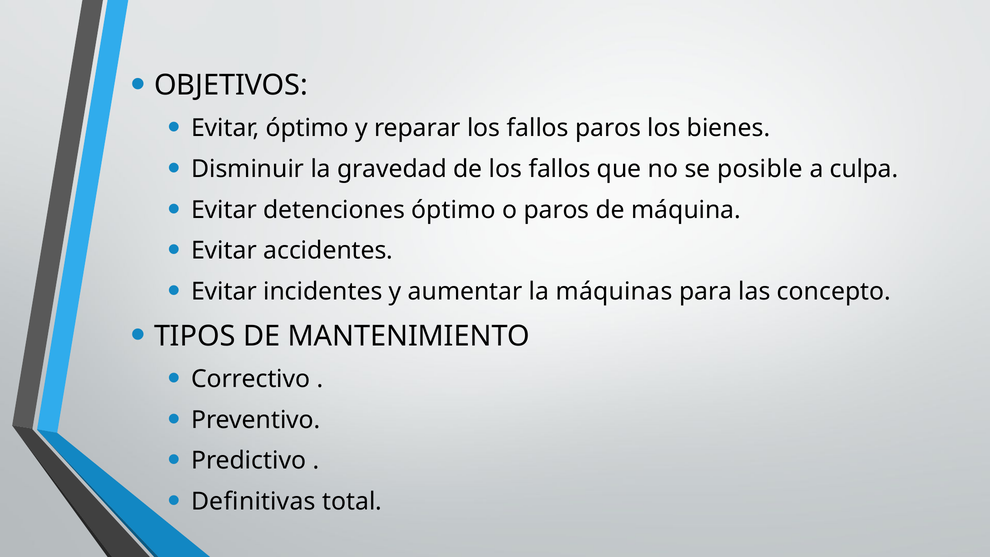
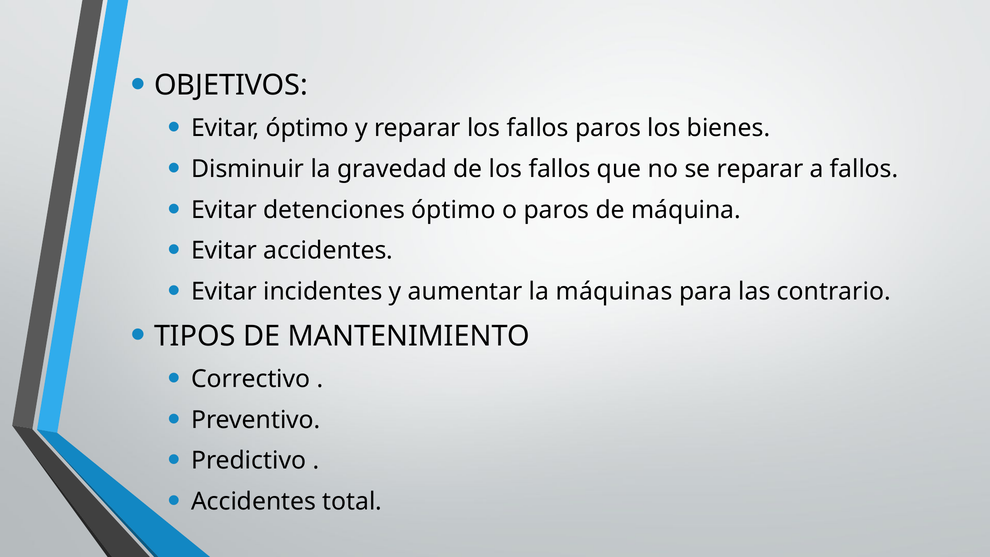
se posible: posible -> reparar (760, 169)
a culpa: culpa -> fallos (864, 169)
concepto: concepto -> contrario (834, 292)
Definitivas: Definitivas -> Accidentes (254, 501)
